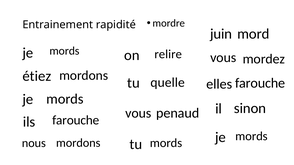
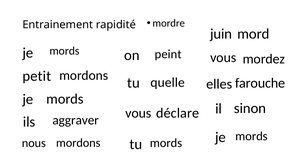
relire: relire -> peint (168, 54)
étiez: étiez -> petit (37, 76)
penaud: penaud -> déclare (178, 113)
ils farouche: farouche -> aggraver (76, 120)
